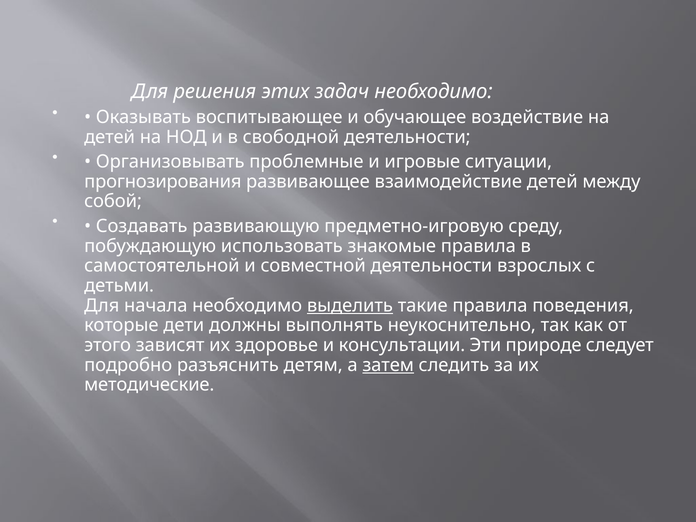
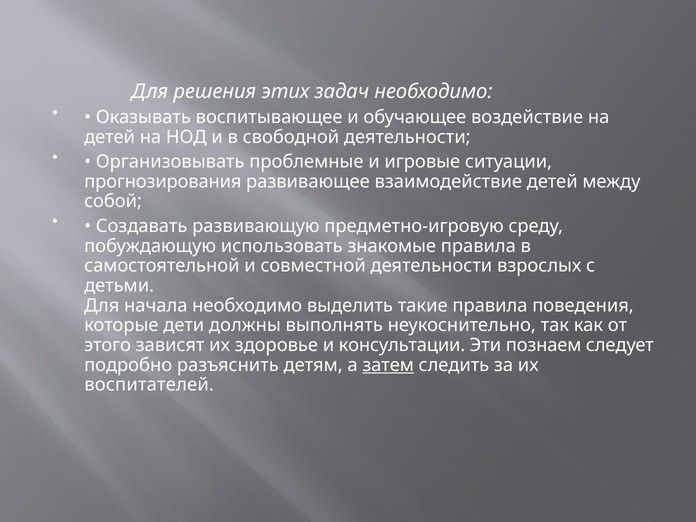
выделить underline: present -> none (350, 305)
природе: природе -> познаем (544, 345)
методические: методические -> воспитателей (149, 385)
